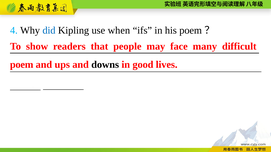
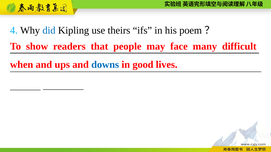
when: when -> theirs (119, 31)
poem: poem -> when (22, 65)
downs colour: black -> blue (105, 65)
